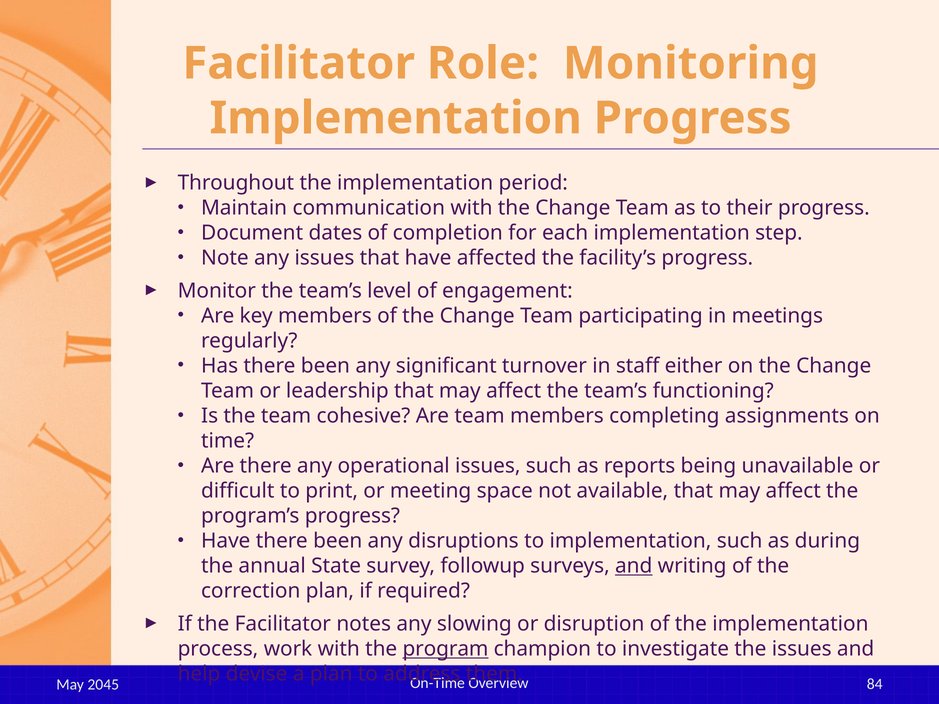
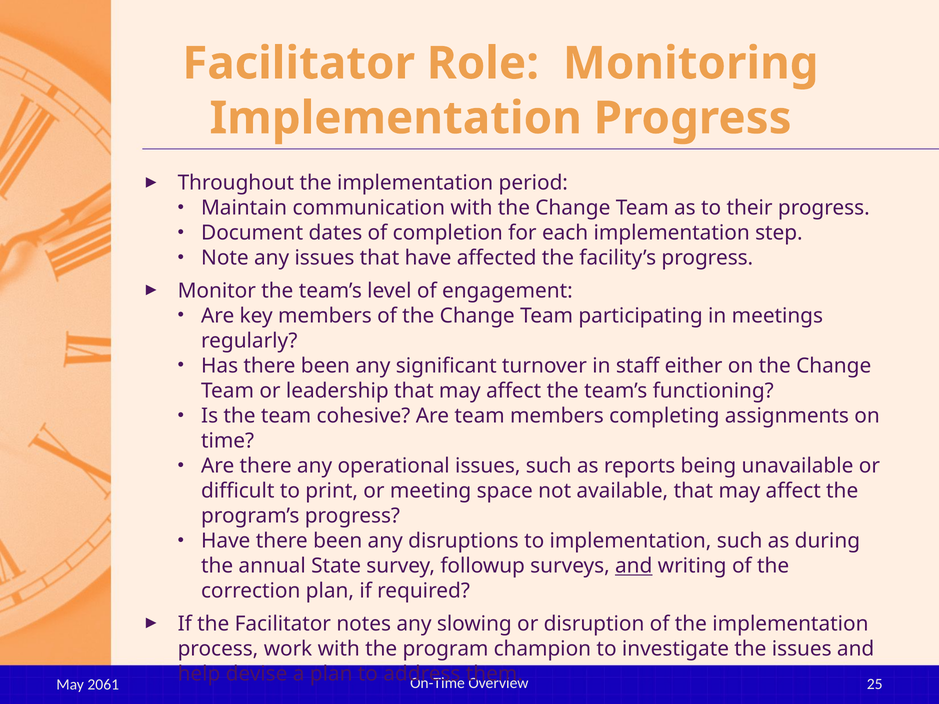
program underline: present -> none (446, 649)
84: 84 -> 25 (875, 685)
2045: 2045 -> 2061 (103, 685)
